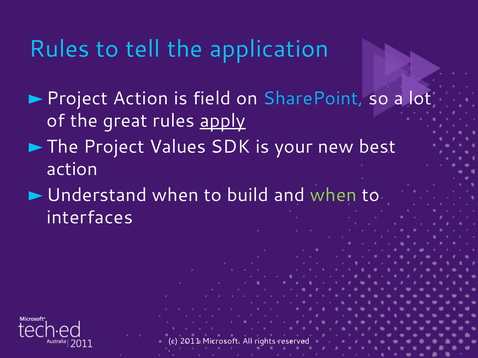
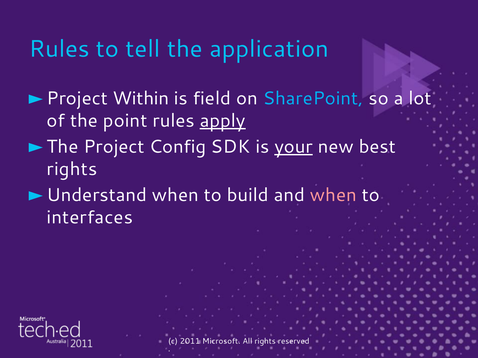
Action: Action -> Within (141, 98)
great: great -> point (125, 121)
Values: Values -> Config (178, 147)
your underline: none -> present (294, 147)
action: action -> rights (72, 169)
when colour: light green -> pink (333, 195)
